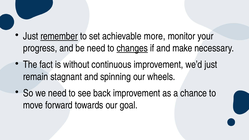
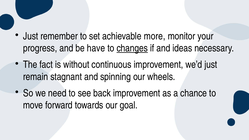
remember underline: present -> none (59, 36)
be need: need -> have (96, 48)
make: make -> ideas (182, 48)
